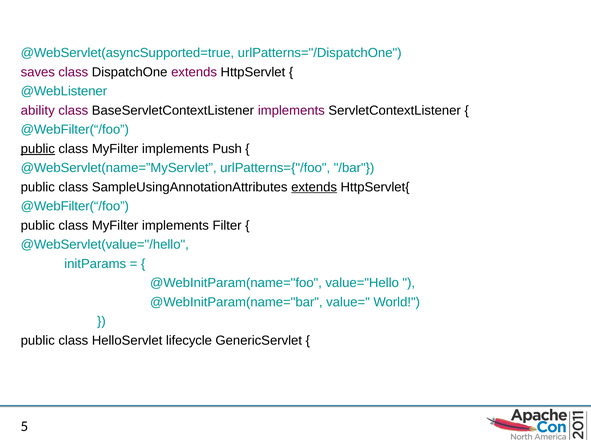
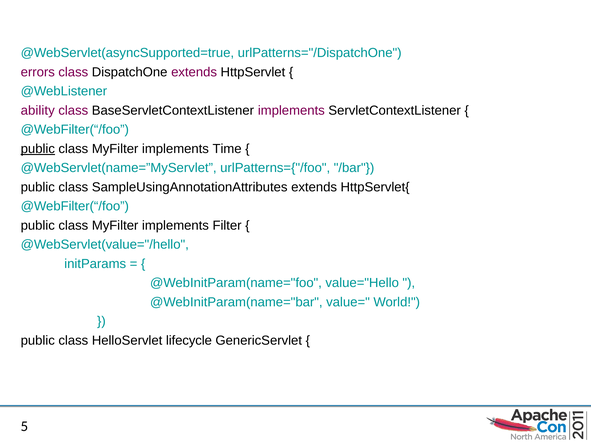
saves: saves -> errors (38, 72)
Push: Push -> Time (227, 149)
extends underline: present -> none (314, 187)
